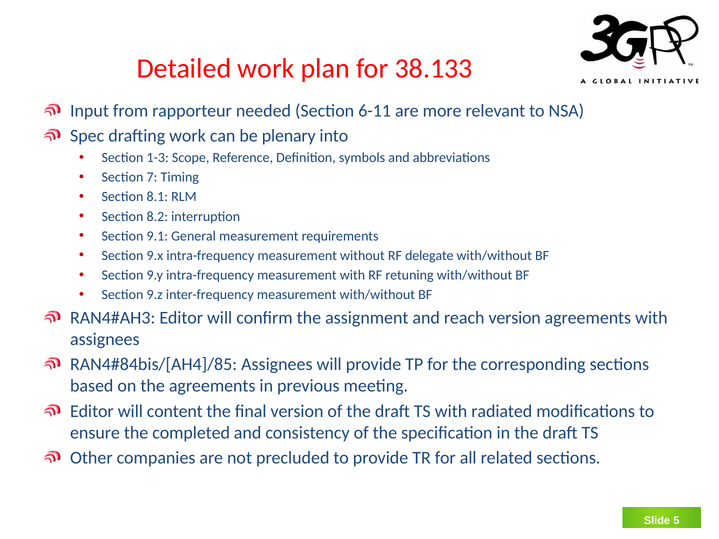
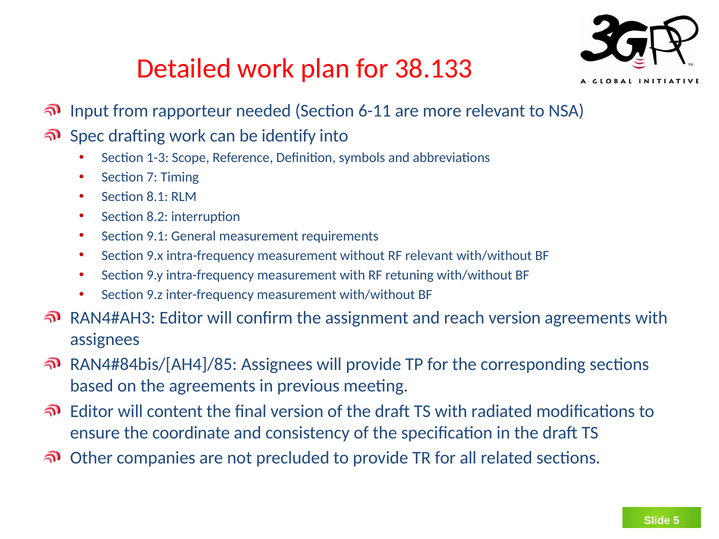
plenary: plenary -> identify (289, 136)
RF delegate: delegate -> relevant (429, 256)
completed: completed -> coordinate (191, 433)
